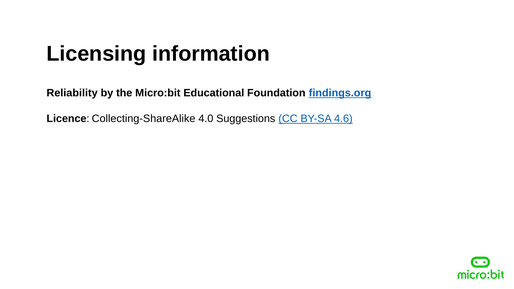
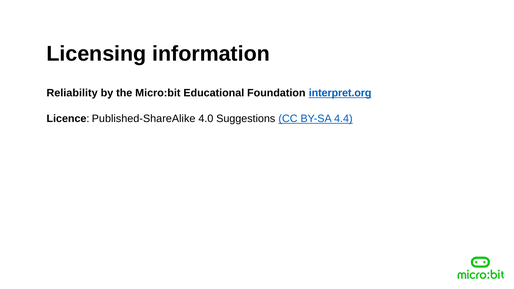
findings.org: findings.org -> interpret.org (340, 93)
Collecting-ShareAlike: Collecting-ShareAlike -> Published-ShareAlike (144, 119)
4.6: 4.6 -> 4.4 (343, 119)
